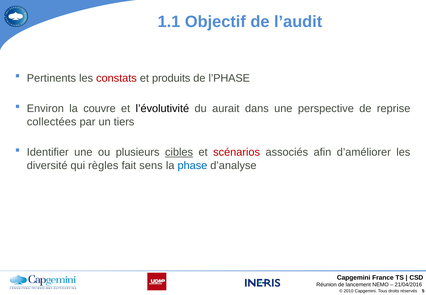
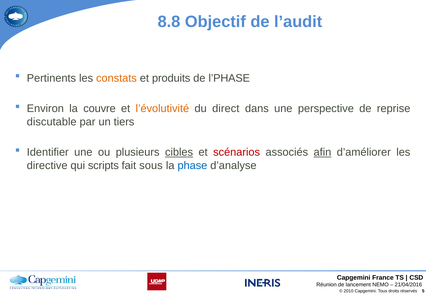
1.1: 1.1 -> 8.8 (169, 22)
constats colour: red -> orange (116, 78)
l’évolutivité colour: black -> orange (162, 109)
aurait: aurait -> direct (226, 109)
collectées: collectées -> discutable (52, 122)
afin underline: none -> present (322, 152)
diversité: diversité -> directive (47, 165)
règles: règles -> scripts (103, 165)
sens: sens -> sous (151, 165)
